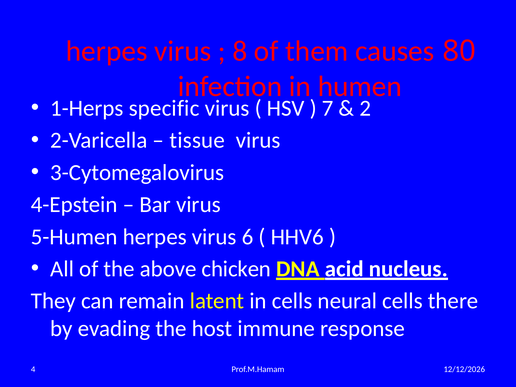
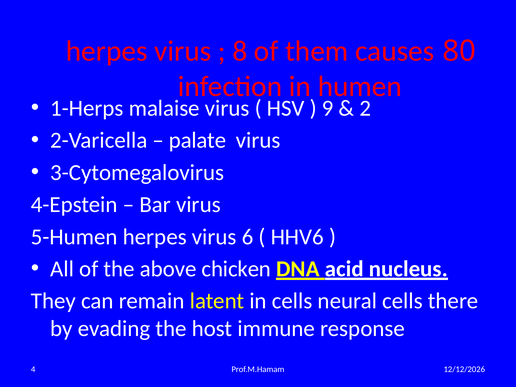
specific: specific -> malaise (164, 108)
7: 7 -> 9 (328, 108)
tissue: tissue -> palate (197, 140)
